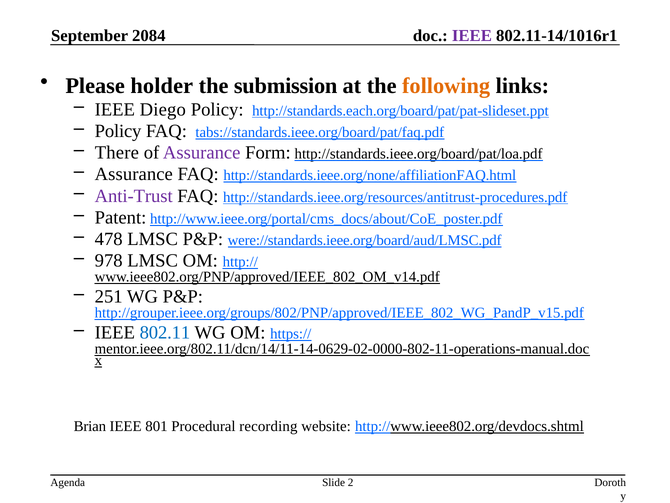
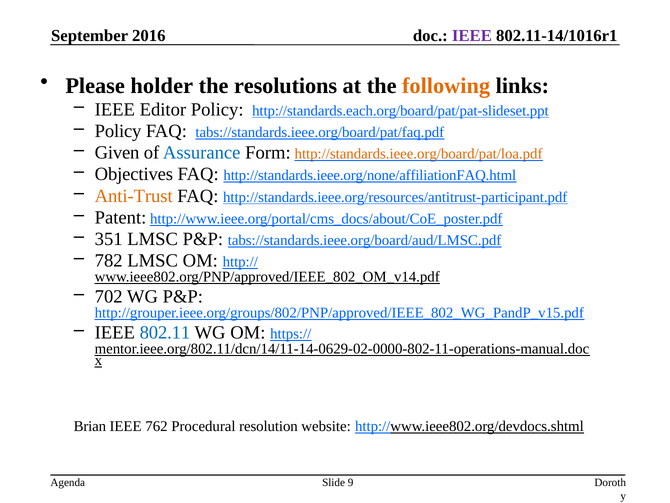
2084: 2084 -> 2016 (149, 36)
submission: submission -> resolutions (286, 86)
Diego: Diego -> Editor (163, 109)
There: There -> Given (117, 152)
Assurance colour: purple -> blue (202, 152)
http://standards.ieee.org/board/pat/loa.pdf colour: black -> orange (419, 154)
Assurance: Assurance -> Objectives (134, 174)
Anti-Trust colour: purple -> orange (134, 196)
http://standards.ieee.org/resources/antitrust-procedures.pdf: http://standards.ieee.org/resources/antitrust-procedures.pdf -> http://standards.ieee.org/resources/antitrust-participant.pdf (395, 197)
478: 478 -> 351 (109, 239)
were://standards.ieee.org/board/aud/LMSC.pdf: were://standards.ieee.org/board/aud/LMSC.pdf -> tabs://standards.ieee.org/board/aud/LMSC.pdf (365, 240)
978: 978 -> 782 (109, 261)
251: 251 -> 702 (109, 296)
801: 801 -> 762 (156, 426)
recording: recording -> resolution (268, 426)
2: 2 -> 9 (351, 482)
